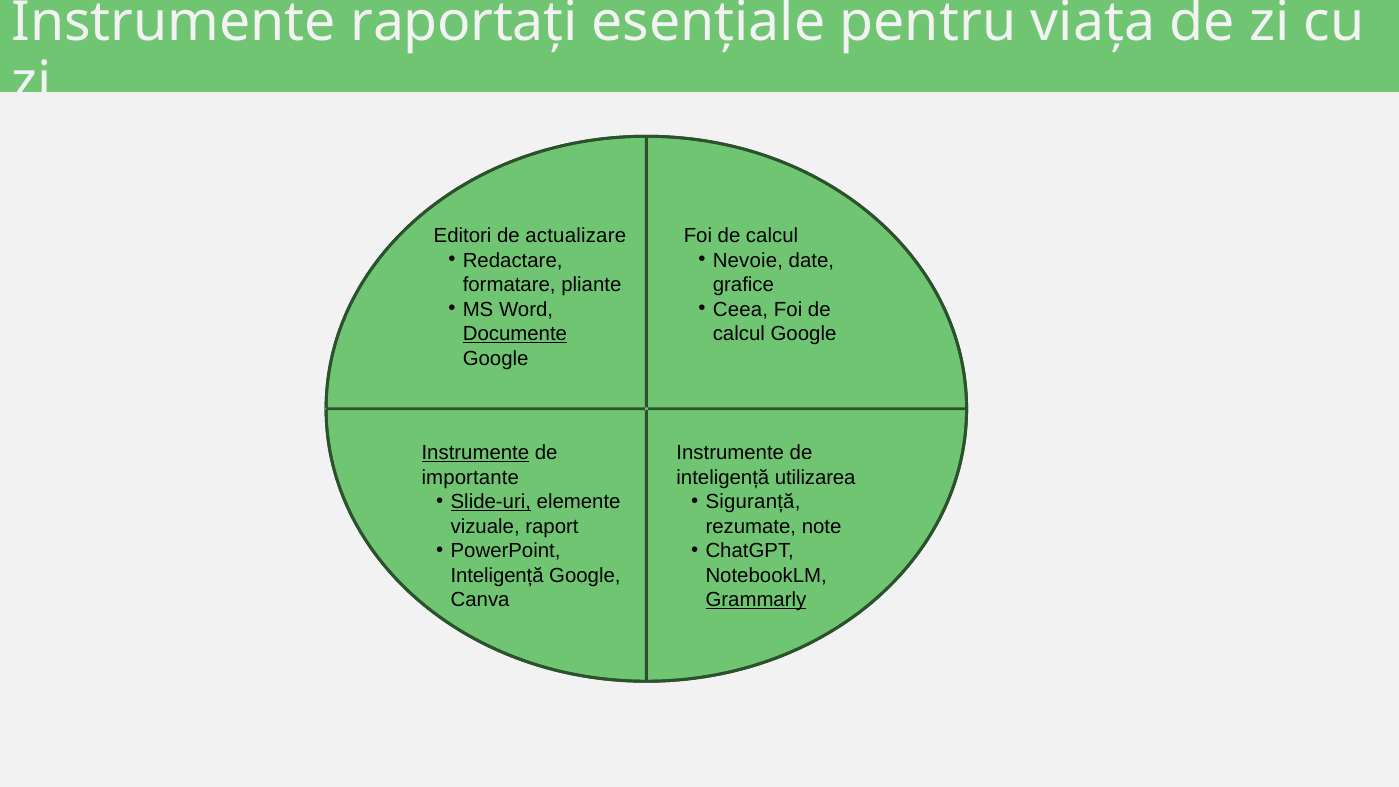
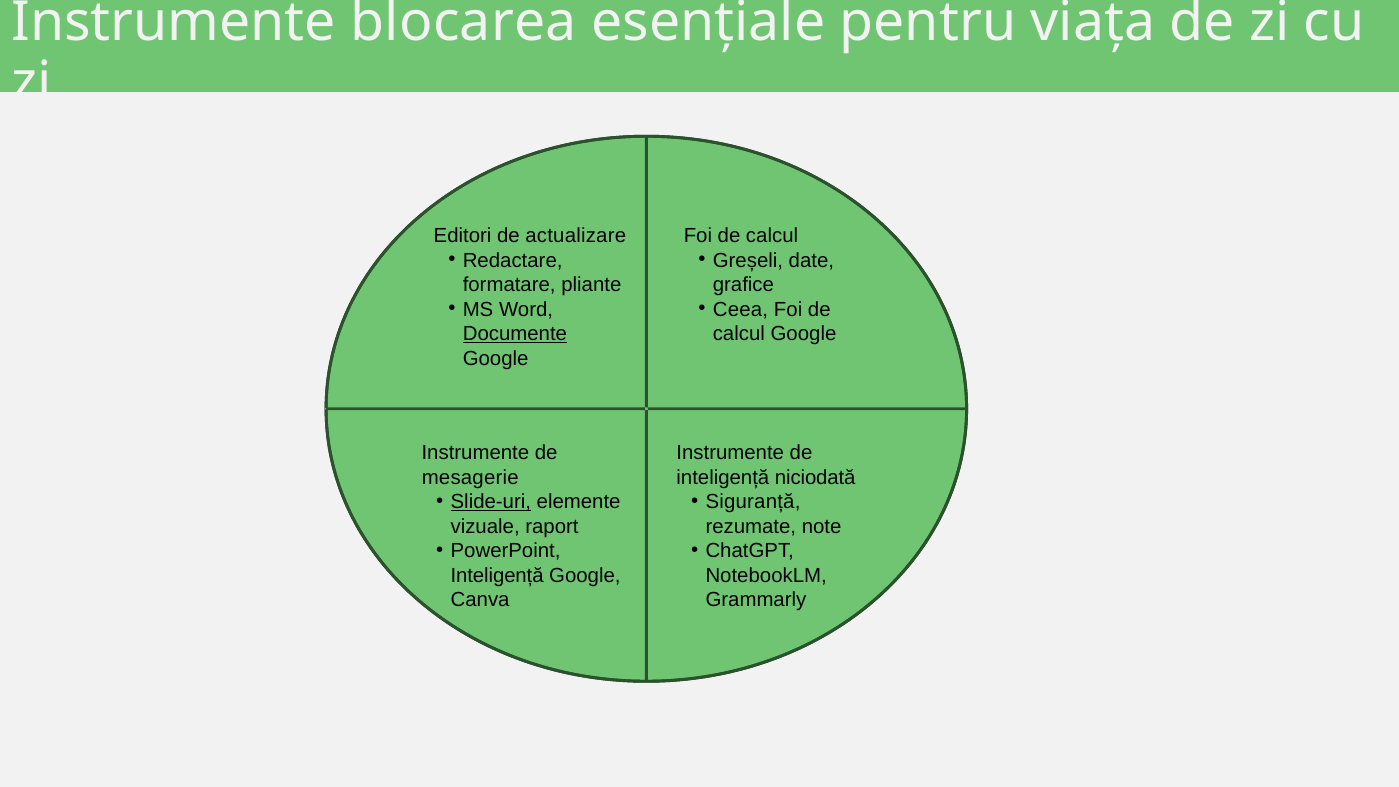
raportați: raportați -> blocarea (464, 22)
Nevoie: Nevoie -> Greșeli (748, 260)
Instrumente underline: present -> none (475, 453)
importante: importante -> mesagerie (470, 477)
utilizarea: utilizarea -> niciodată (815, 477)
Grammarly underline: present -> none (756, 600)
